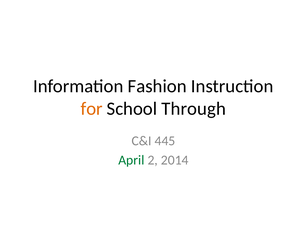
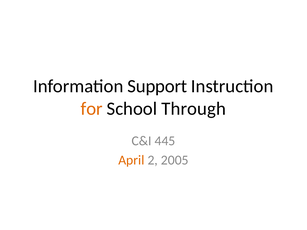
Fashion: Fashion -> Support (157, 86)
April colour: green -> orange (131, 160)
2014: 2014 -> 2005 (175, 160)
